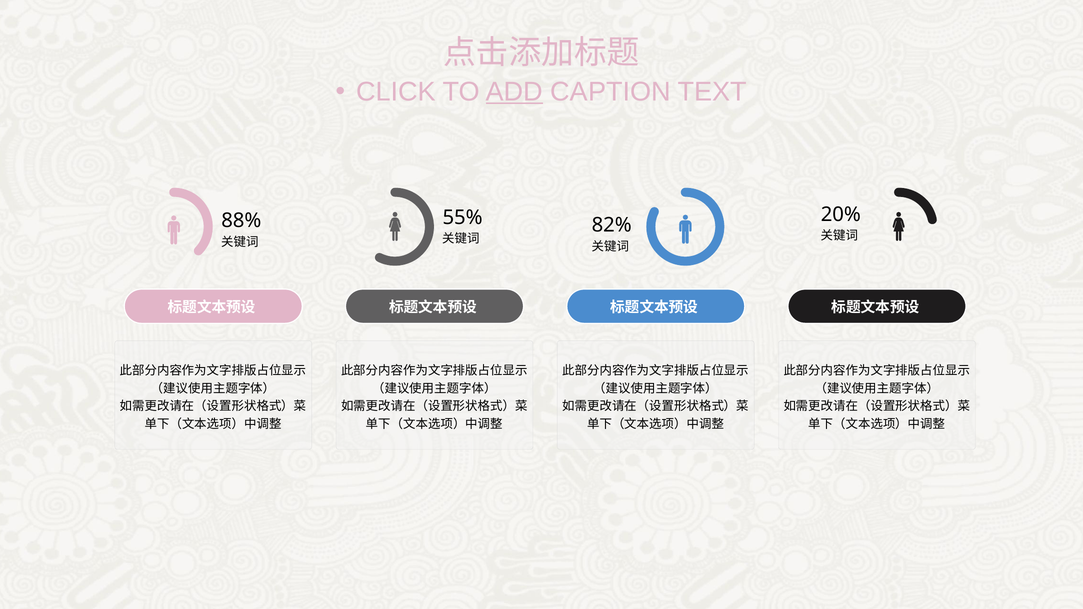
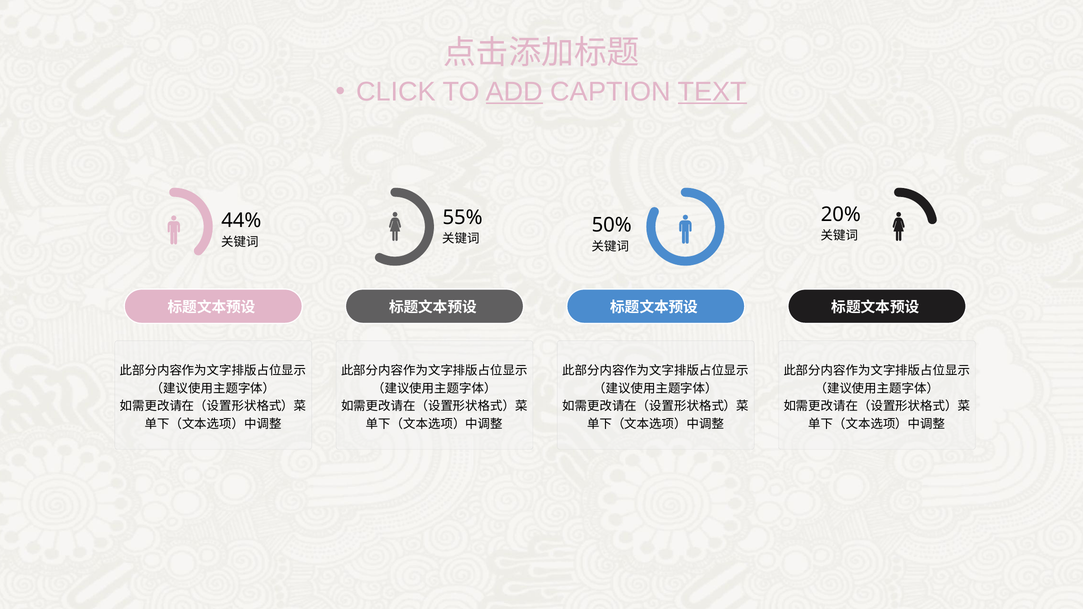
TEXT underline: none -> present (712, 92)
88%: 88% -> 44% (241, 221)
82%: 82% -> 50% (612, 225)
